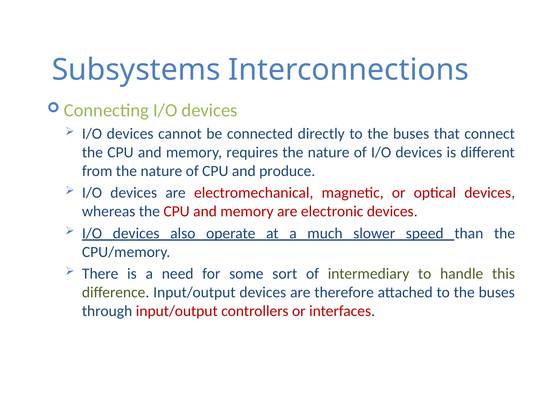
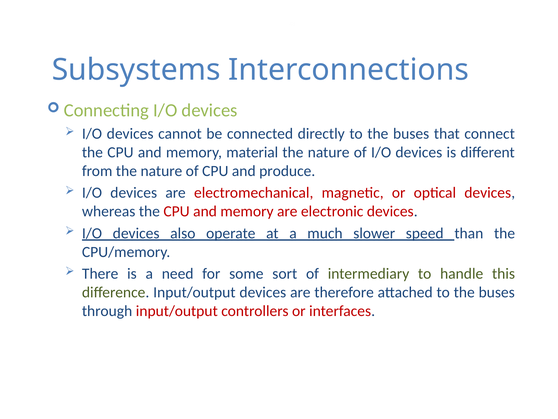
requires: requires -> material (252, 152)
